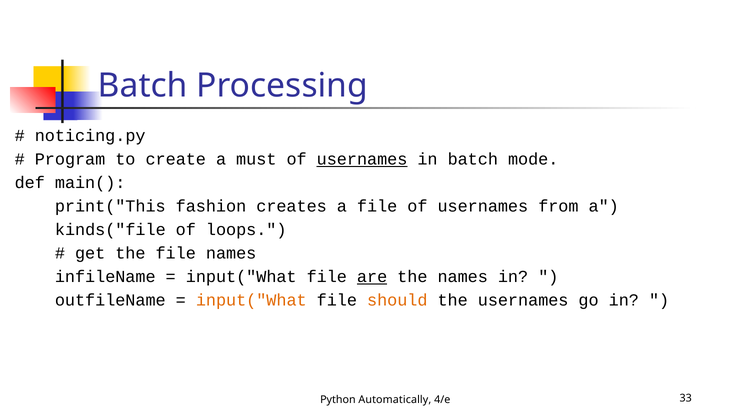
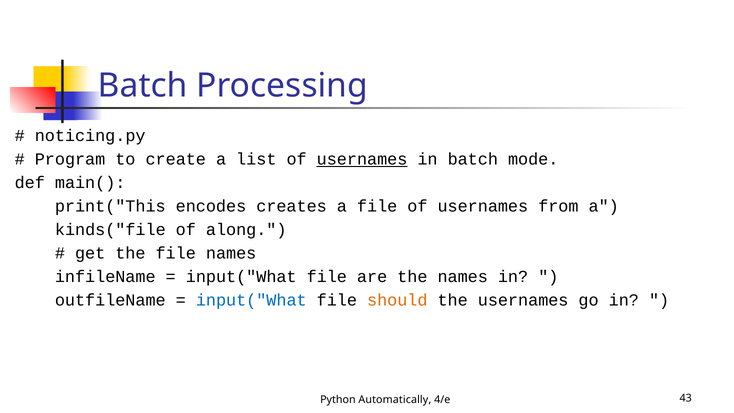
must: must -> list (256, 159)
fashion: fashion -> encodes (211, 206)
loops: loops -> along (246, 230)
are underline: present -> none (372, 277)
input("What colour: orange -> blue (251, 300)
33: 33 -> 43 (686, 398)
